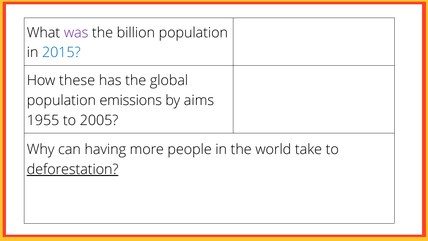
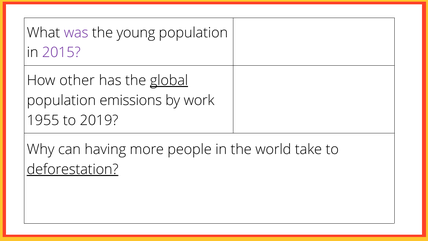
billion: billion -> young (136, 33)
2015 colour: blue -> purple (61, 53)
these: these -> other (77, 80)
global underline: none -> present (169, 80)
aims: aims -> work (199, 100)
2005: 2005 -> 2019 (99, 120)
